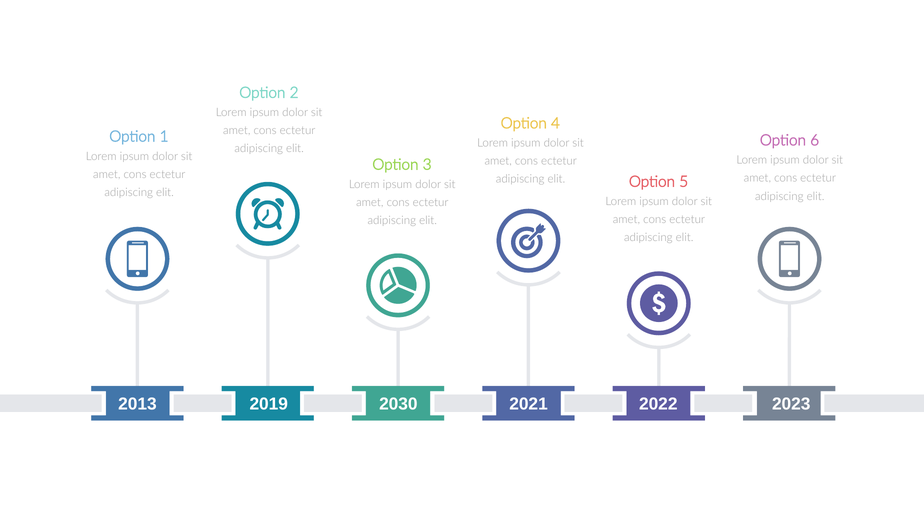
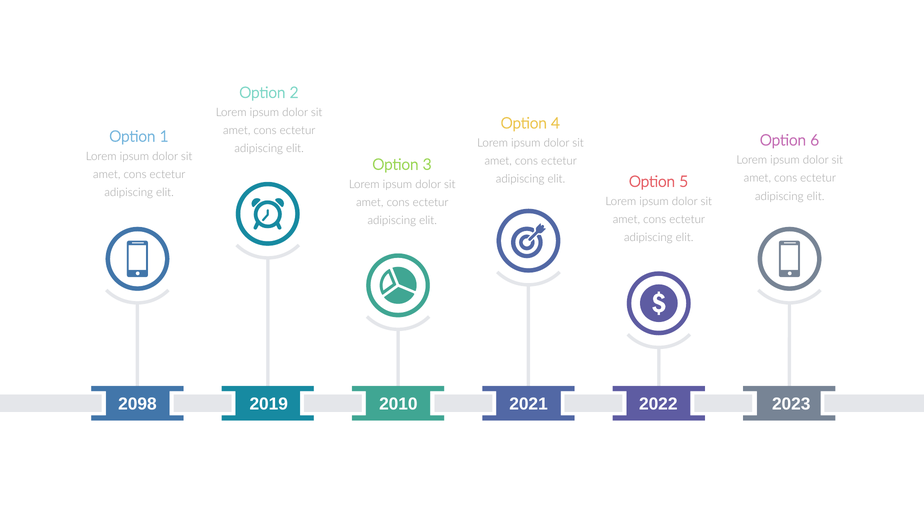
2013: 2013 -> 2098 (137, 404)
2030: 2030 -> 2010 (398, 404)
